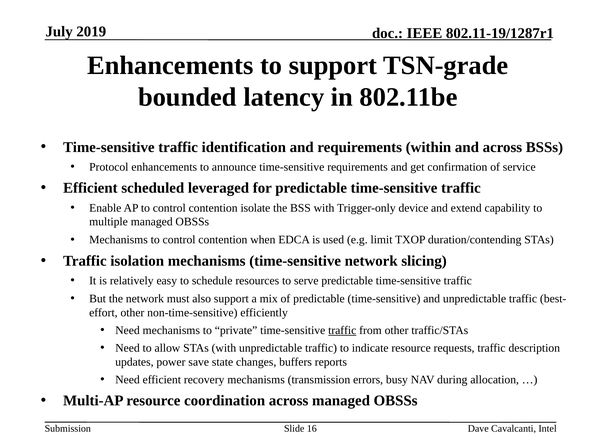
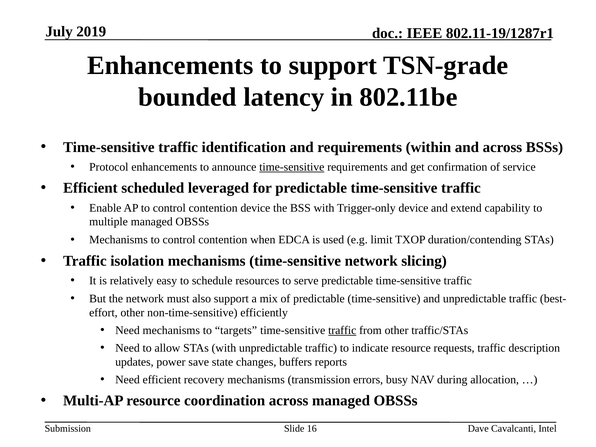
time-sensitive underline: none -> present (292, 167)
contention isolate: isolate -> device (255, 208)
private: private -> targets (236, 330)
